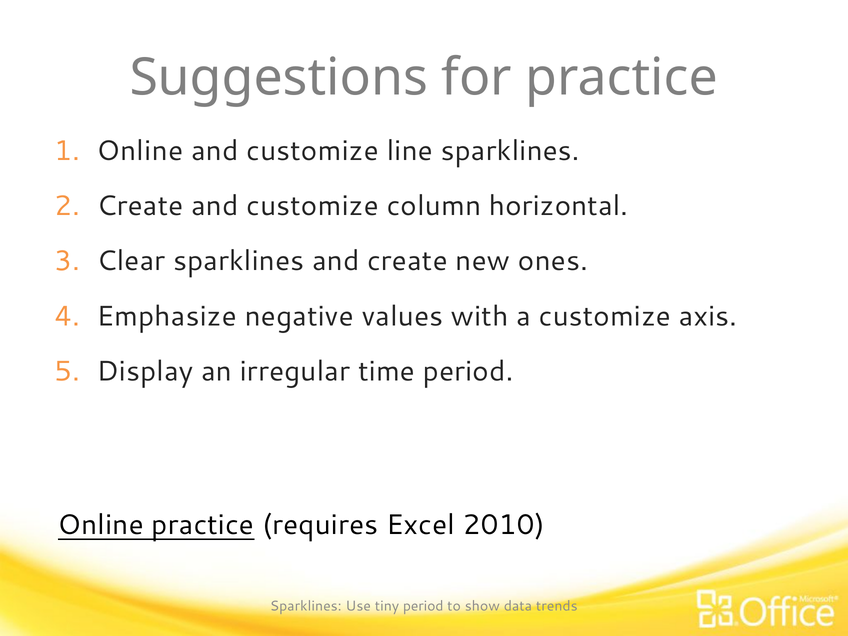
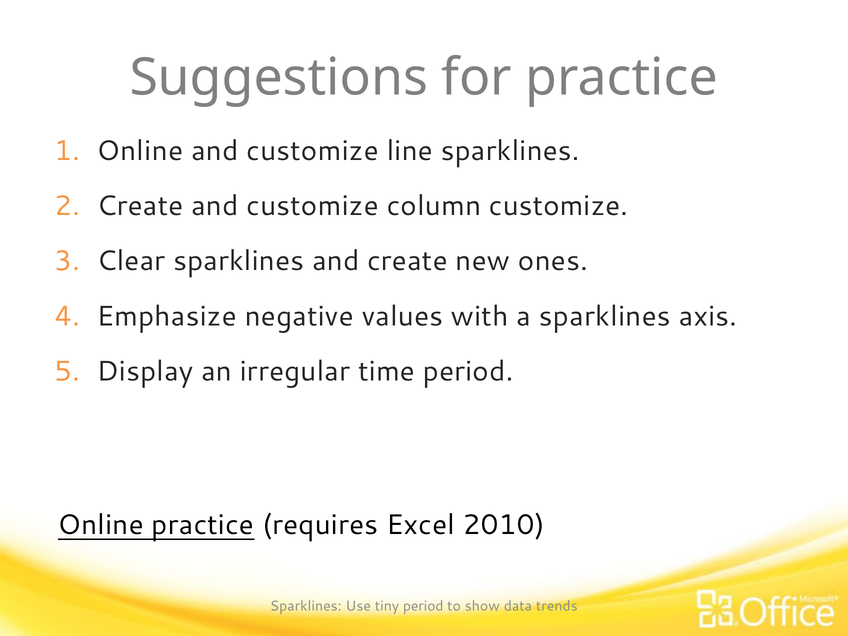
column horizontal: horizontal -> customize (559, 206)
a customize: customize -> sparklines (605, 316)
